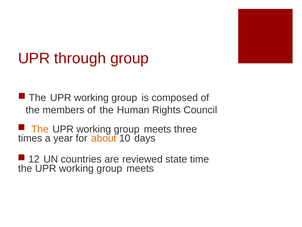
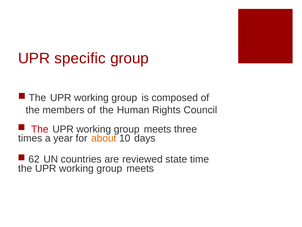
through: through -> specific (80, 58)
The colour: orange -> red (40, 129)
12: 12 -> 62 (34, 159)
